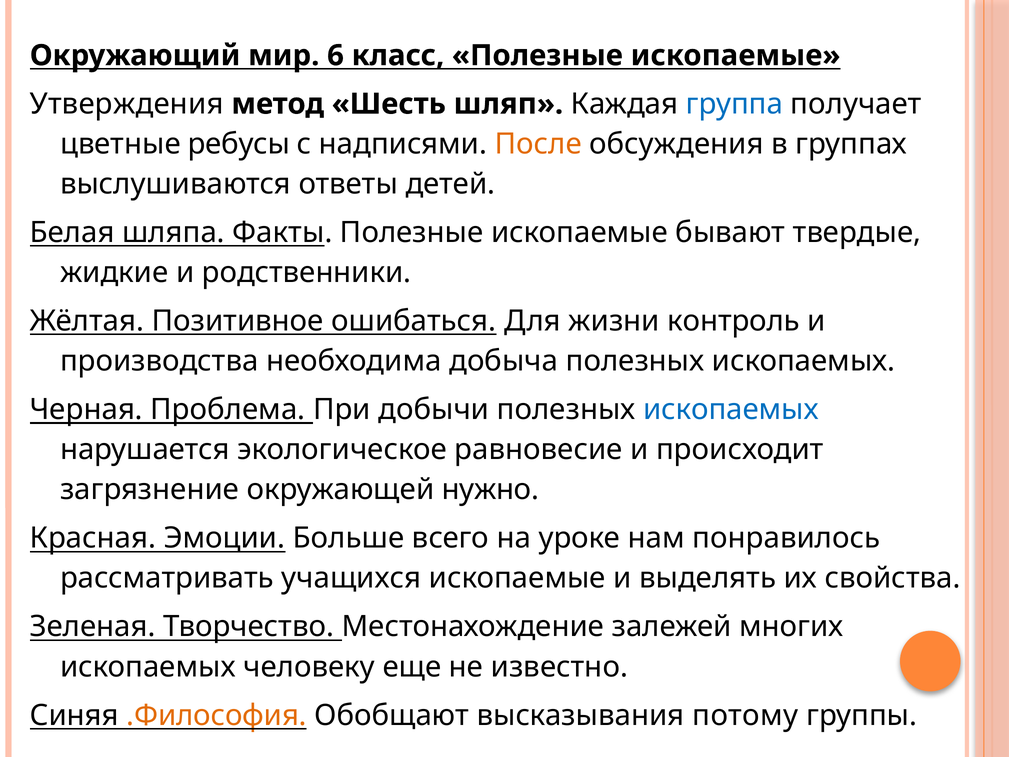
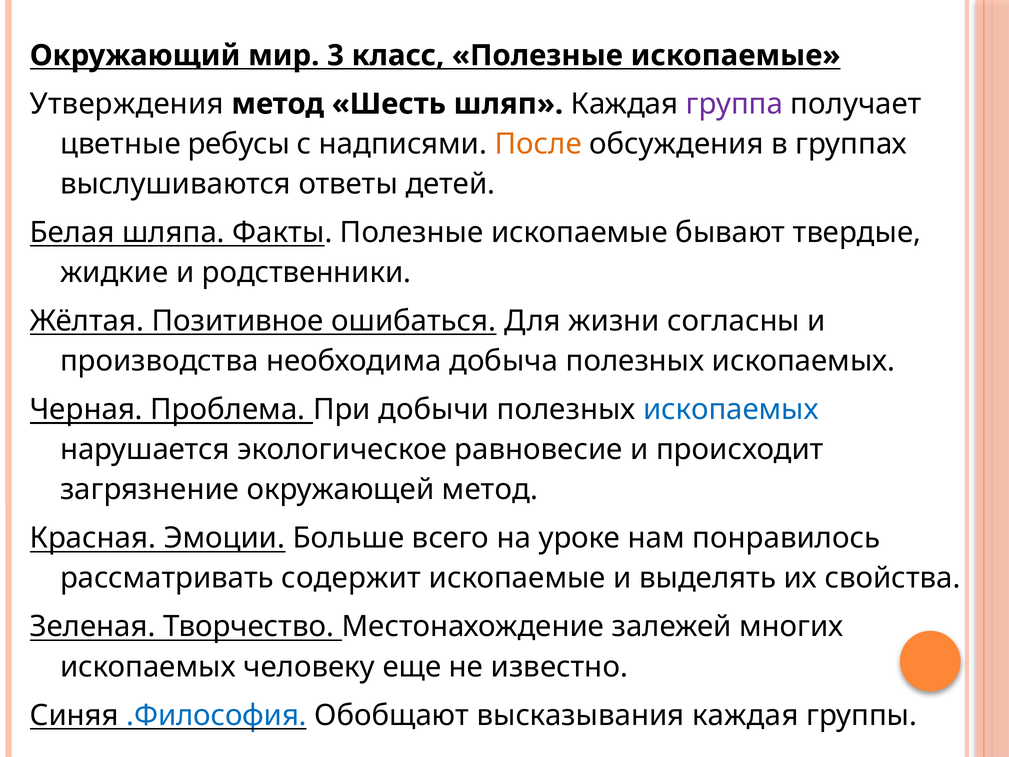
6: 6 -> 3 (336, 55)
группа colour: blue -> purple (734, 104)
контроль: контроль -> согласны (734, 321)
окружающей нужно: нужно -> метод (490, 490)
учащихся: учащихся -> содержит (351, 578)
.Философия colour: orange -> blue (217, 715)
высказывания потому: потому -> каждая (745, 715)
